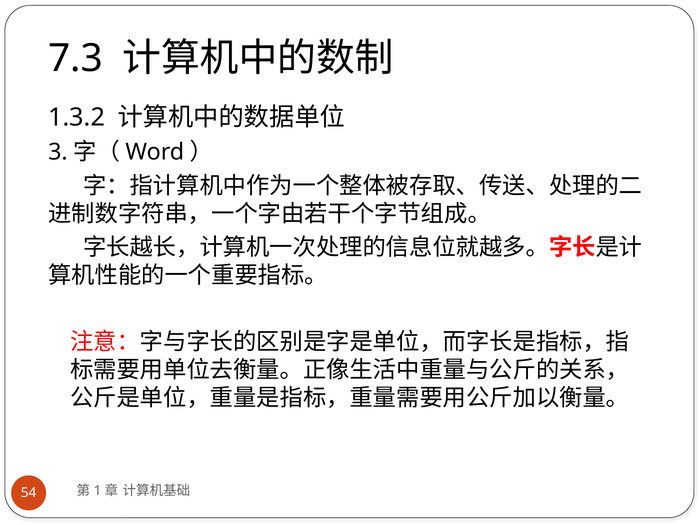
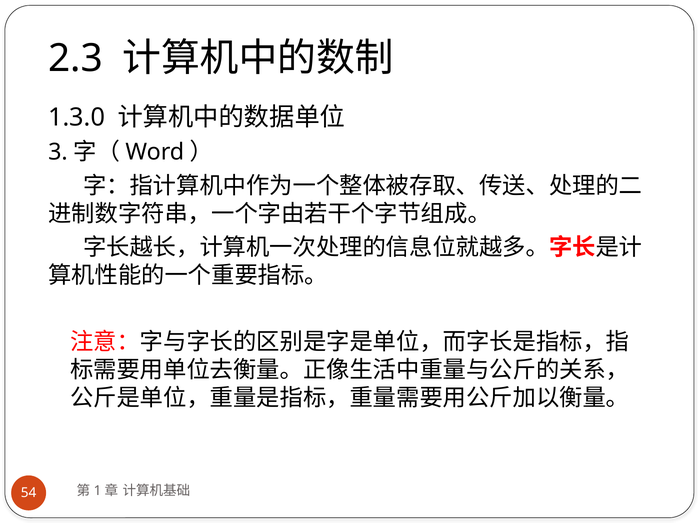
7.3: 7.3 -> 2.3 (76, 58)
1.3.2: 1.3.2 -> 1.3.0 (77, 117)
